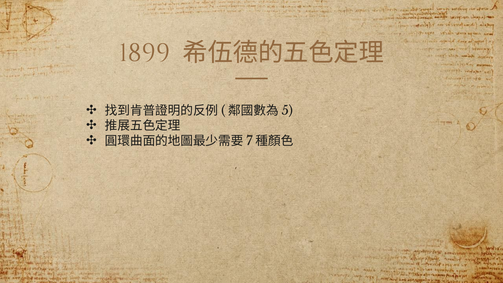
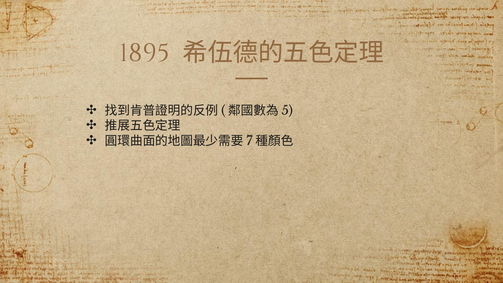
1899: 1899 -> 1895 (145, 53)
